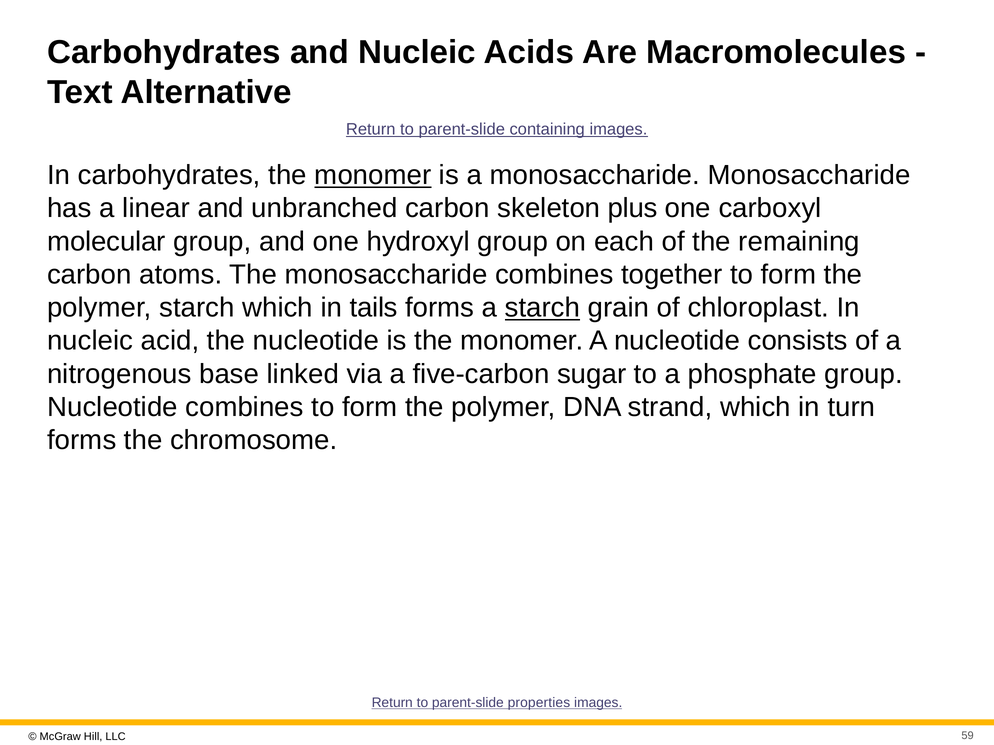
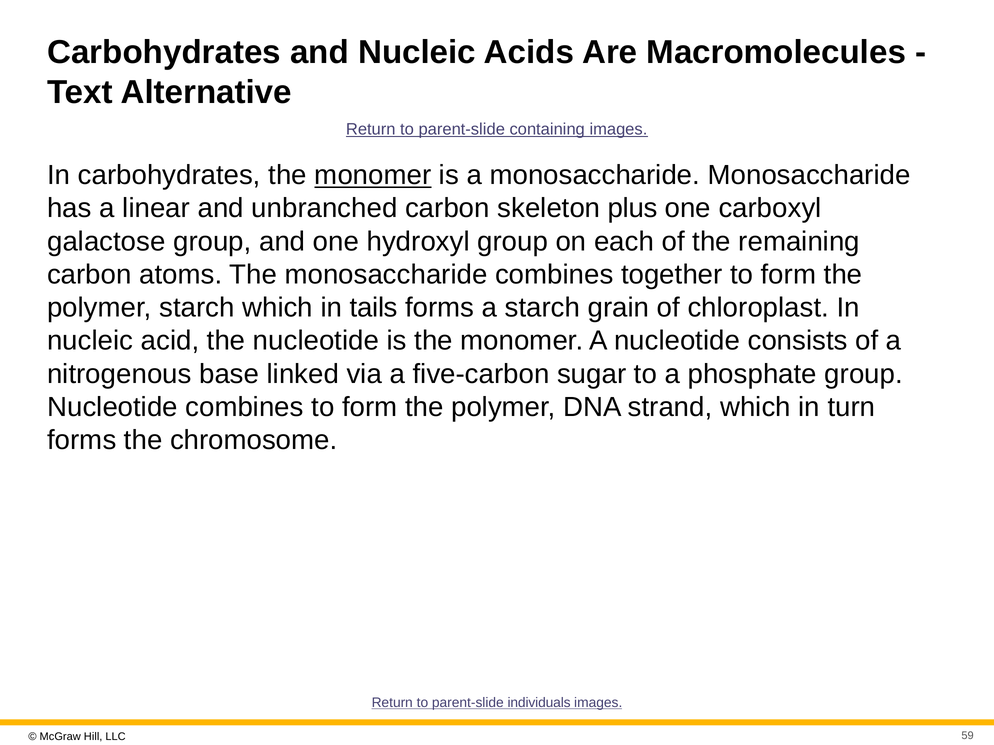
molecular: molecular -> galactose (106, 242)
starch underline: present -> none (542, 308)
properties: properties -> individuals (539, 703)
